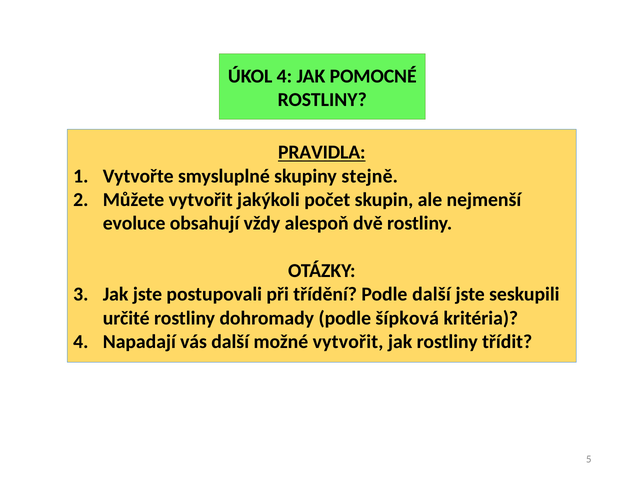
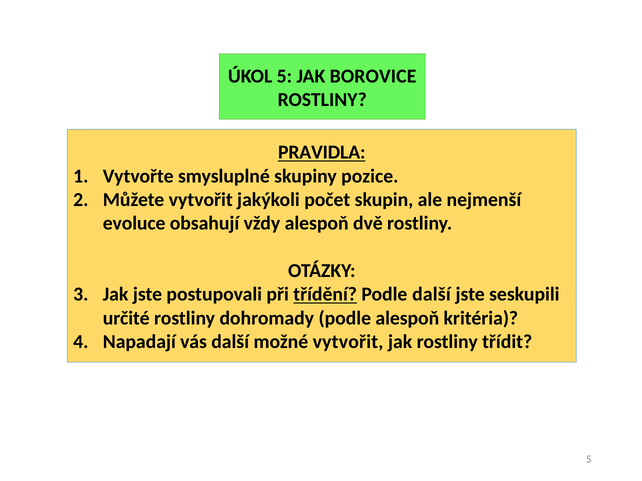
ÚKOL 4: 4 -> 5 (284, 76)
POMOCNÉ: POMOCNÉ -> BOROVICE (373, 76)
stejně: stejně -> pozice (370, 176)
třídění underline: none -> present (325, 295)
podle šípková: šípková -> alespoň (407, 318)
